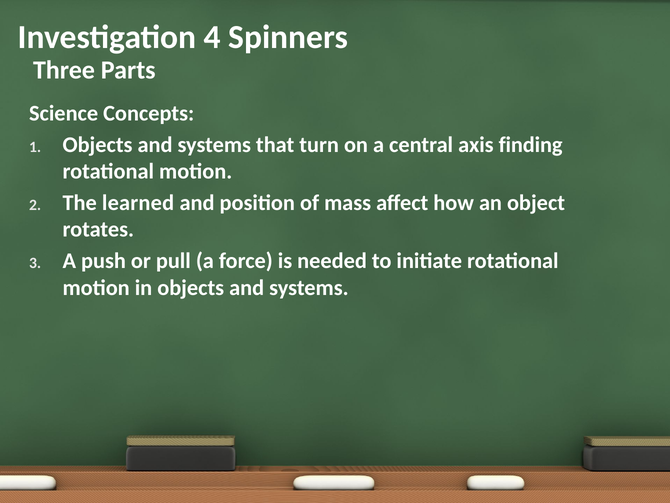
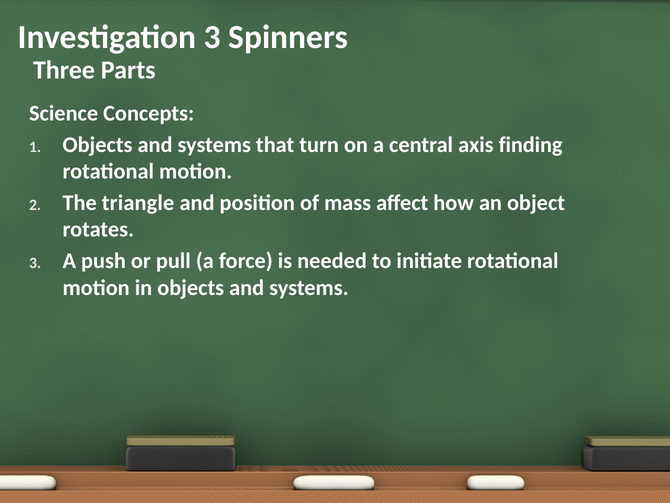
Investigation 4: 4 -> 3 (212, 37)
learned: learned -> triangle (138, 203)
